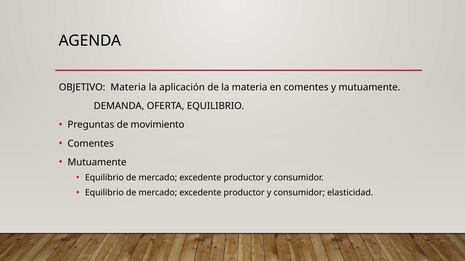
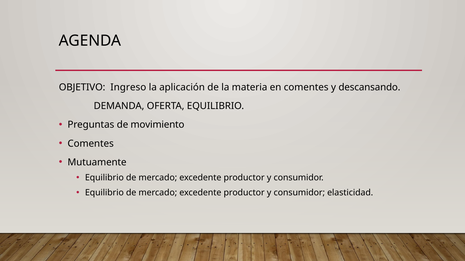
OBJETIVO Materia: Materia -> Ingreso (128, 87)
y mutuamente: mutuamente -> descansando (369, 87)
